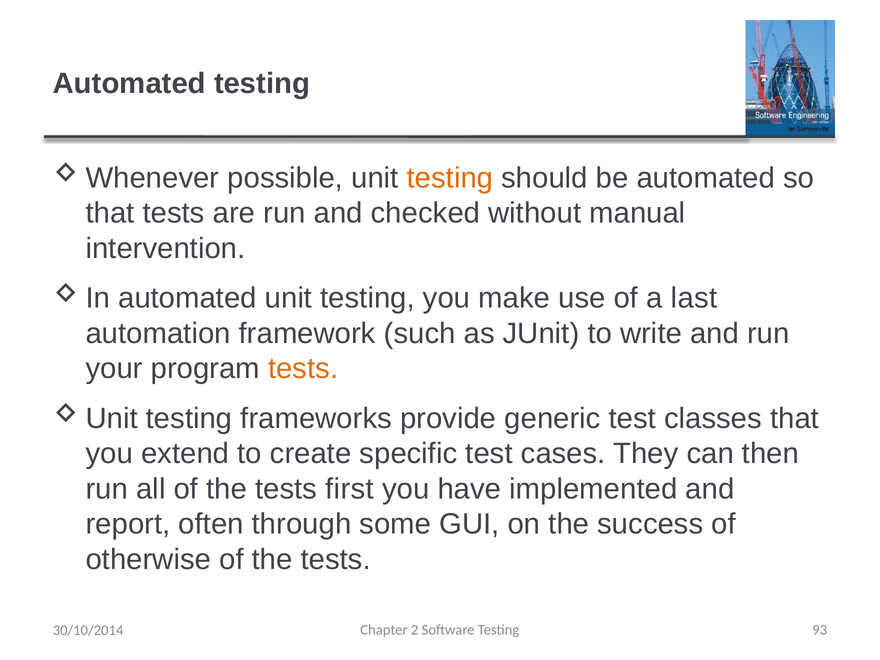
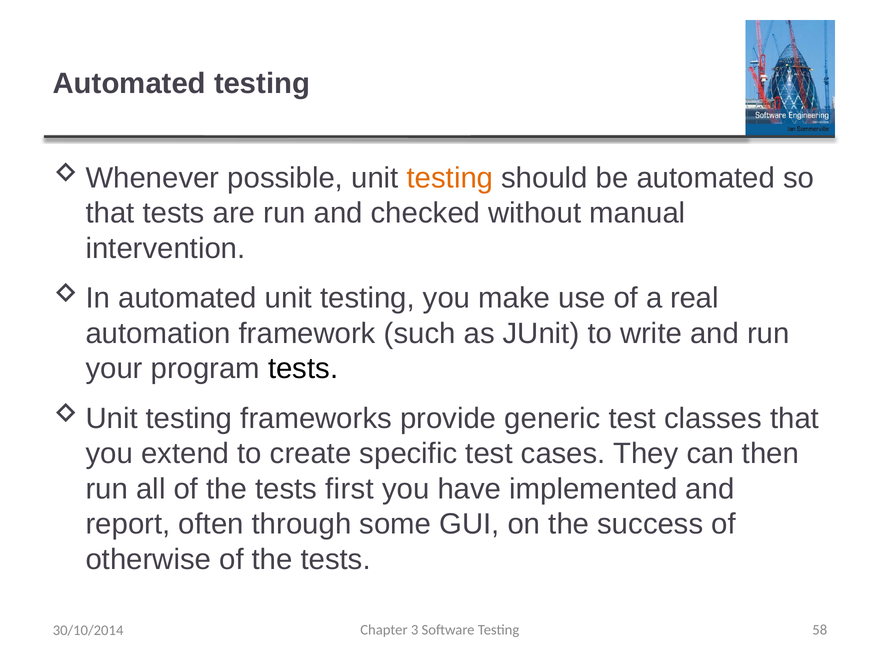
last: last -> real (695, 298)
tests colour: orange -> black (303, 369)
2: 2 -> 3 (415, 630)
93: 93 -> 58 (820, 630)
